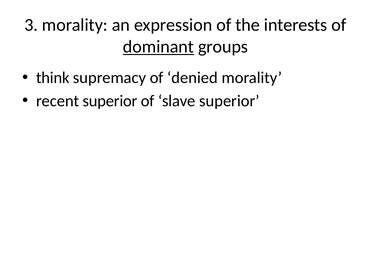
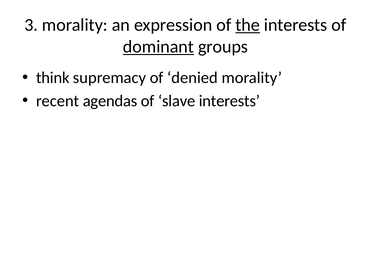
the underline: none -> present (248, 25)
recent superior: superior -> agendas (110, 101)
slave superior: superior -> interests (229, 101)
